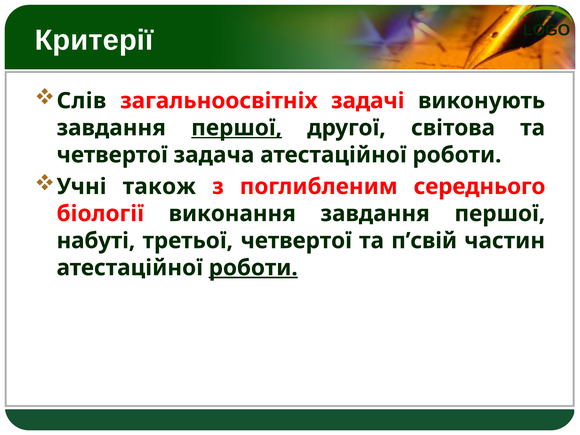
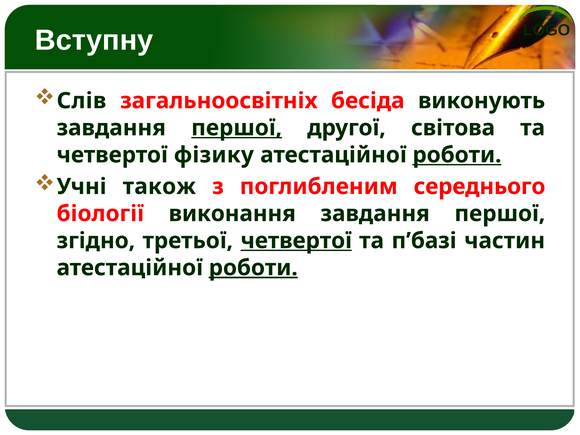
Критерії: Критерії -> Вступну (94, 40)
задачі: задачі -> бесіда (368, 101)
задача: задача -> фізику (214, 155)
роботи underline: none -> present (457, 155)
набуті: набуті -> згідно (96, 241)
четвертої underline: none -> present (296, 241)
п’свій: п’свій -> п’базі (424, 241)
